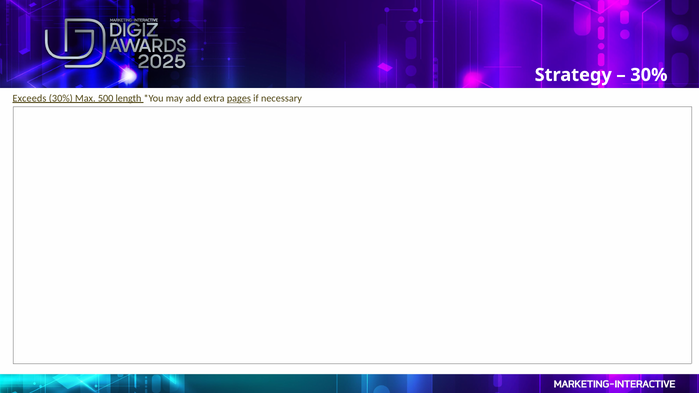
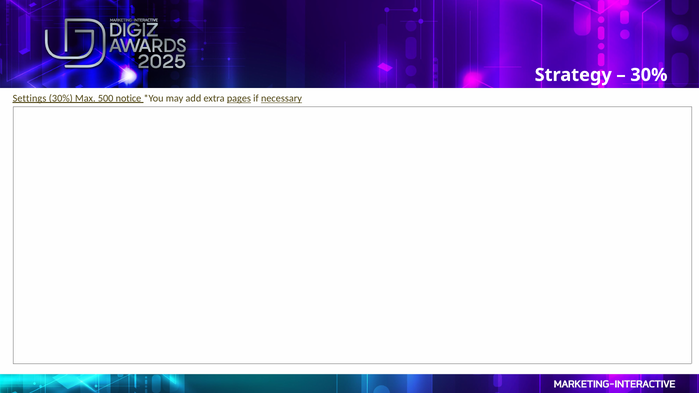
Exceeds: Exceeds -> Settings (30, 98)
length: length -> notice (128, 98)
necessary underline: none -> present (281, 98)
